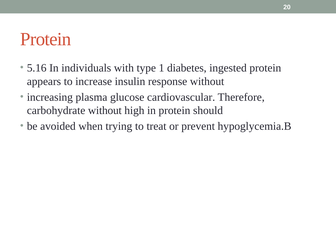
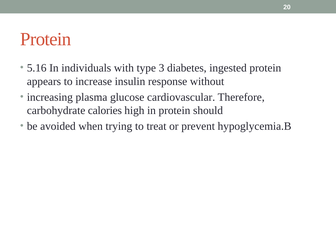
1: 1 -> 3 (162, 68)
carbohydrate without: without -> calories (105, 111)
